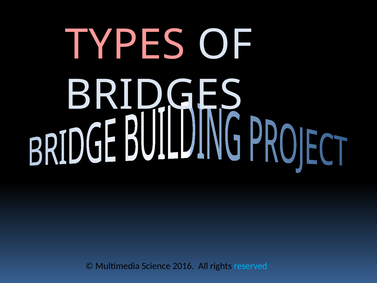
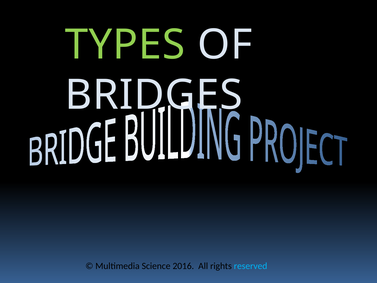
TYPES colour: pink -> light green (125, 45)
